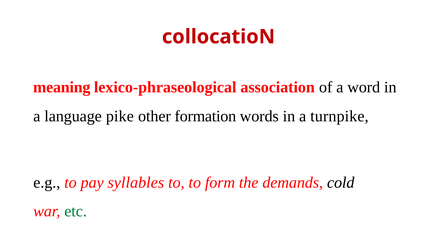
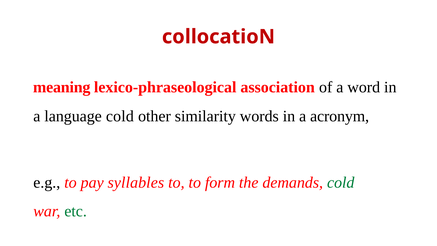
language pike: pike -> cold (120, 116)
formation: formation -> similarity (205, 116)
turnpike: turnpike -> acronym (340, 116)
cold colour: black -> green (341, 182)
